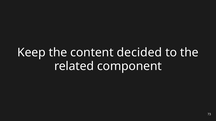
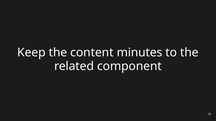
decided: decided -> minutes (140, 53)
